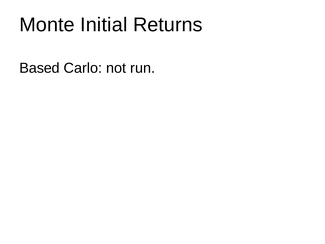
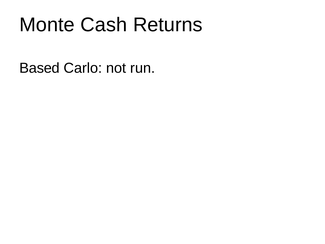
Initial: Initial -> Cash (104, 25)
